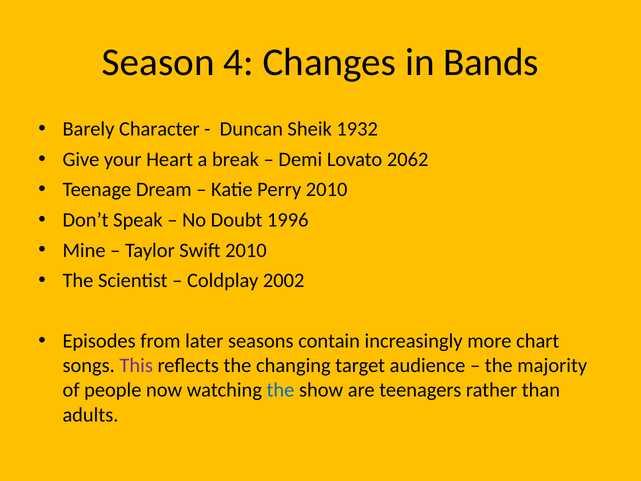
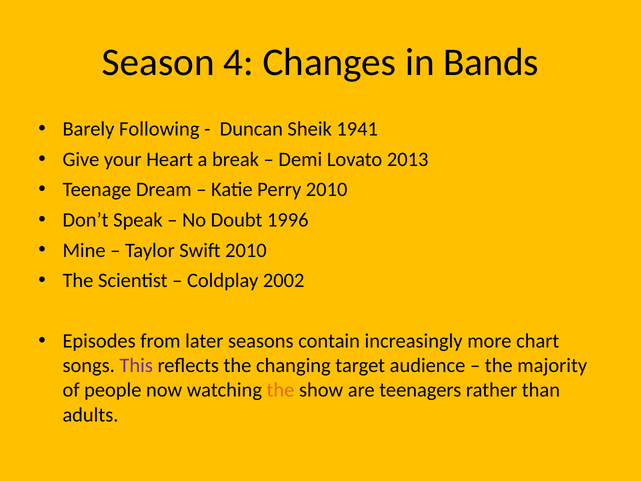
Character: Character -> Following (159, 129)
1932: 1932 -> 1941 (357, 129)
2062: 2062 -> 2013 (408, 159)
the colour: blue -> orange (280, 390)
